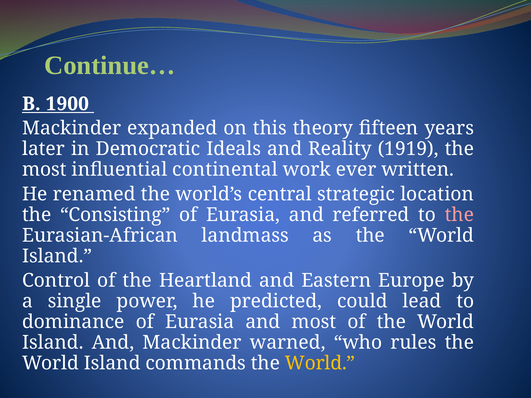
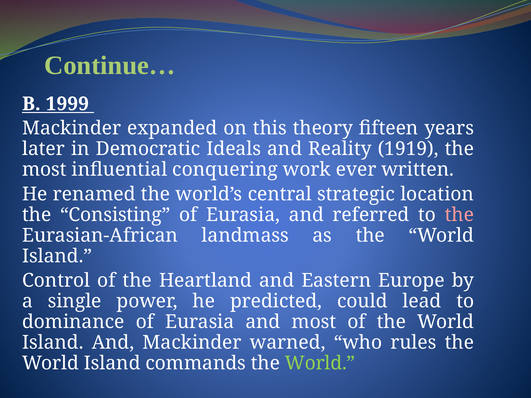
1900: 1900 -> 1999 (67, 104)
continental: continental -> conquering (225, 170)
World colour: yellow -> light green (320, 363)
